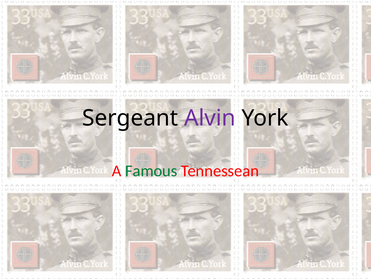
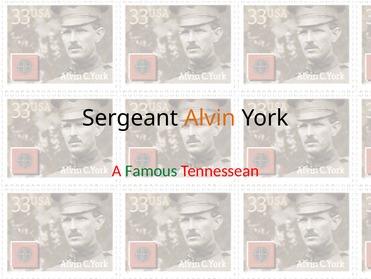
Alvin colour: purple -> orange (210, 118)
